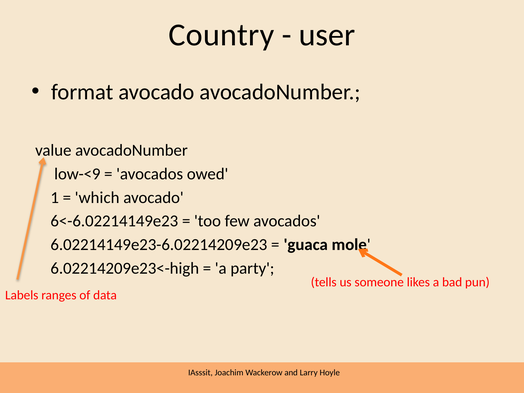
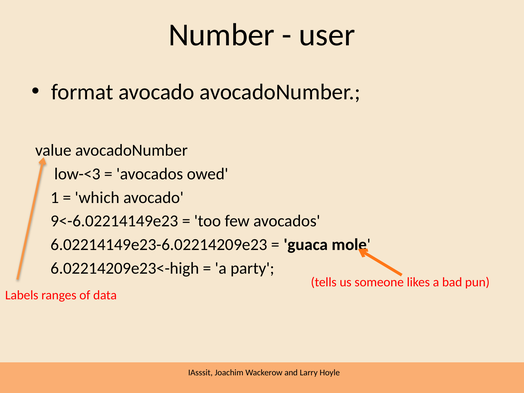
Country: Country -> Number (222, 35)
low-<9: low-<9 -> low-<3 (77, 174)
6<-6.02214149e23: 6<-6.02214149e23 -> 9<-6.02214149e23 (114, 221)
